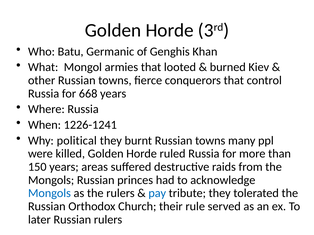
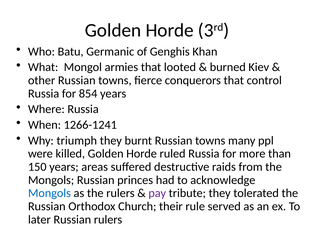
668: 668 -> 854 (88, 94)
1226-1241: 1226-1241 -> 1266-1241 (90, 125)
political: political -> triumph (77, 141)
pay colour: blue -> purple (157, 194)
